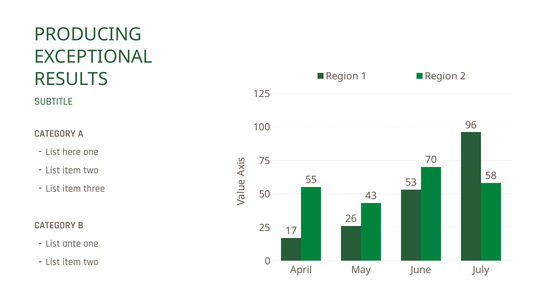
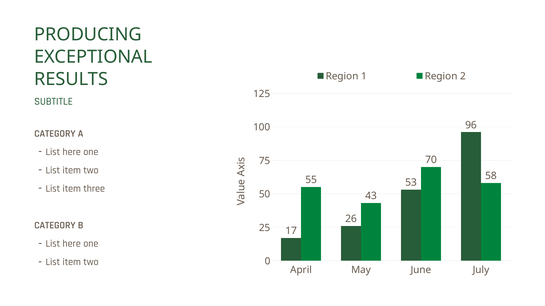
ante: ante -> here (72, 244)
